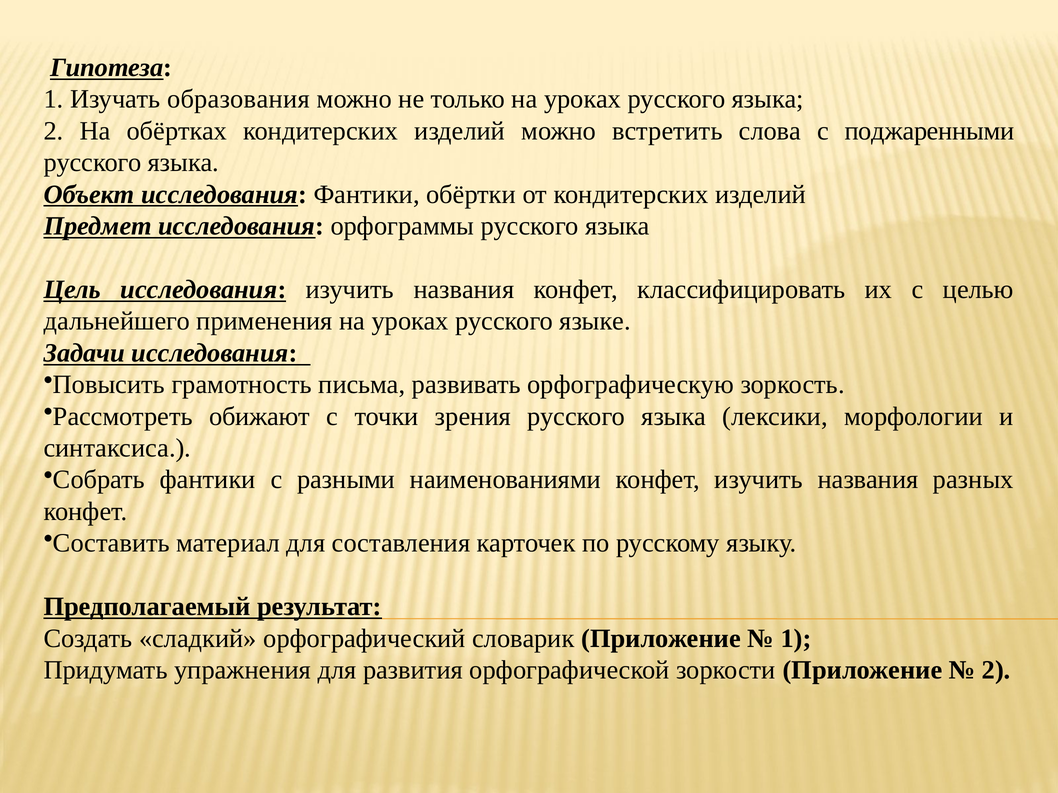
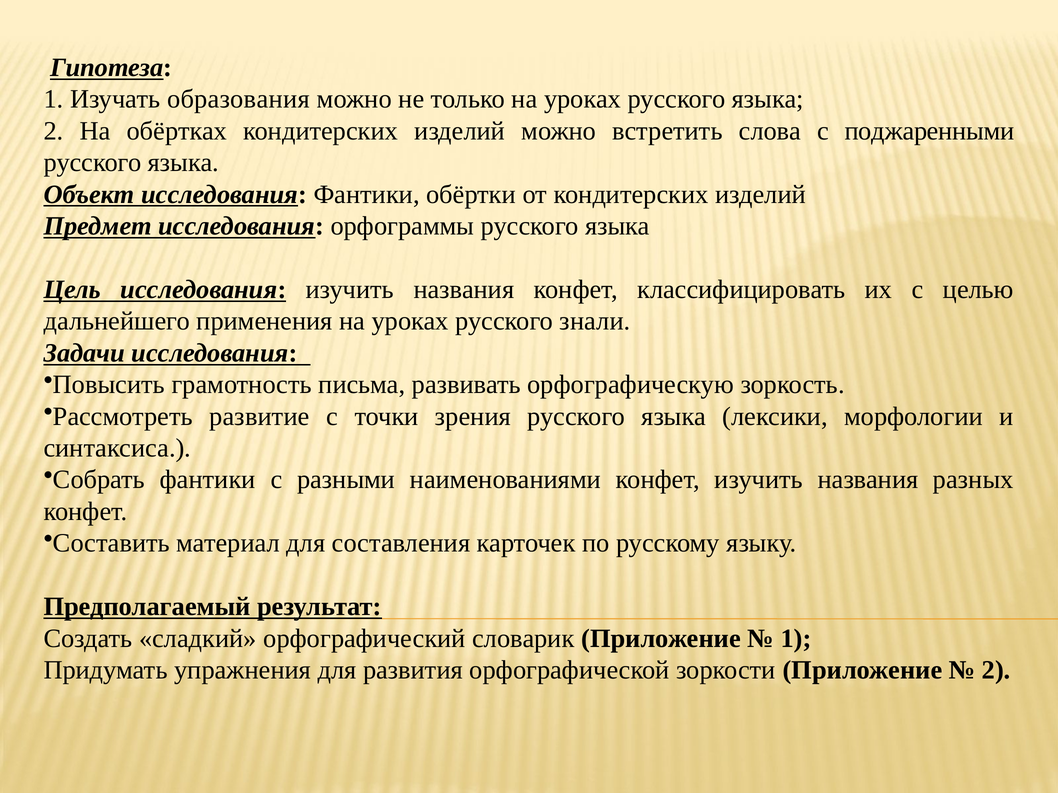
языке: языке -> знали (595, 321)
обижают: обижают -> развитие (259, 417)
